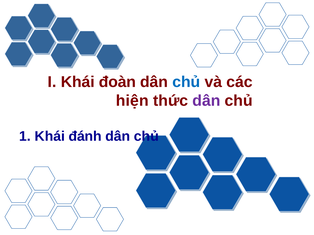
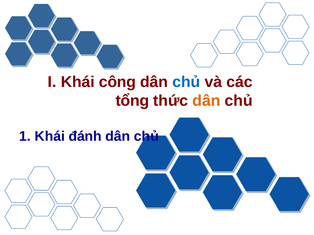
đoàn: đoàn -> công (117, 82)
hiện: hiện -> tổng (132, 101)
dân colour: purple -> orange (206, 101)
